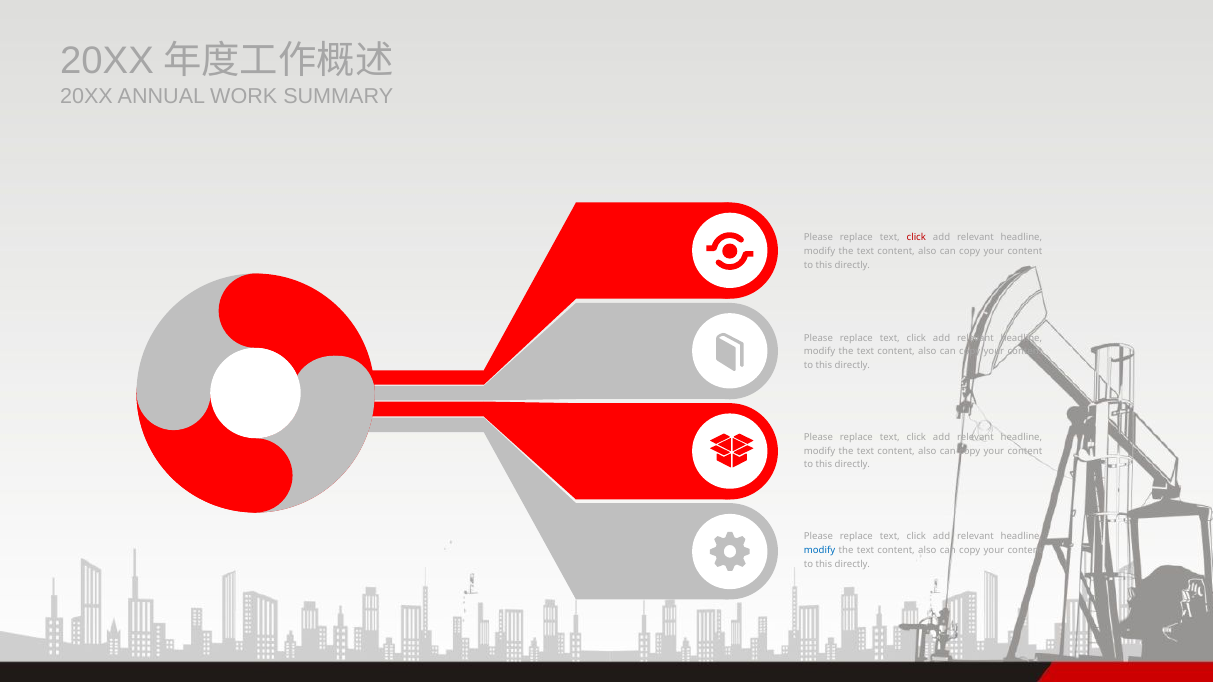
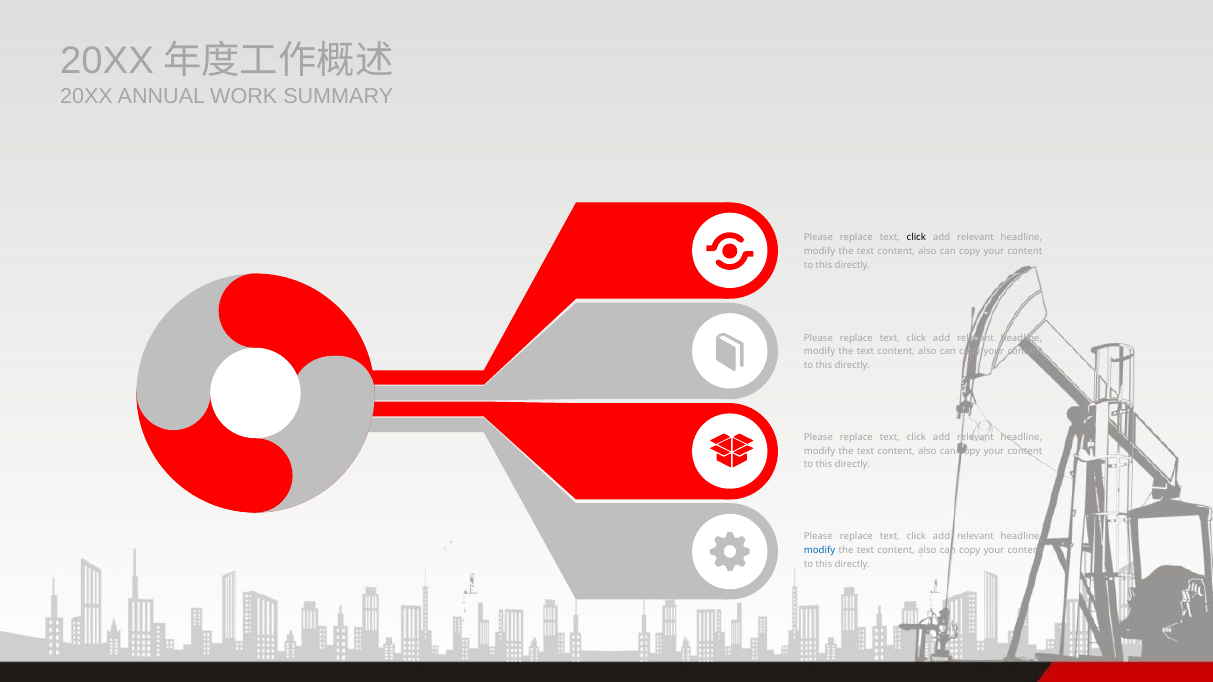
click colour: red -> black (916, 238)
